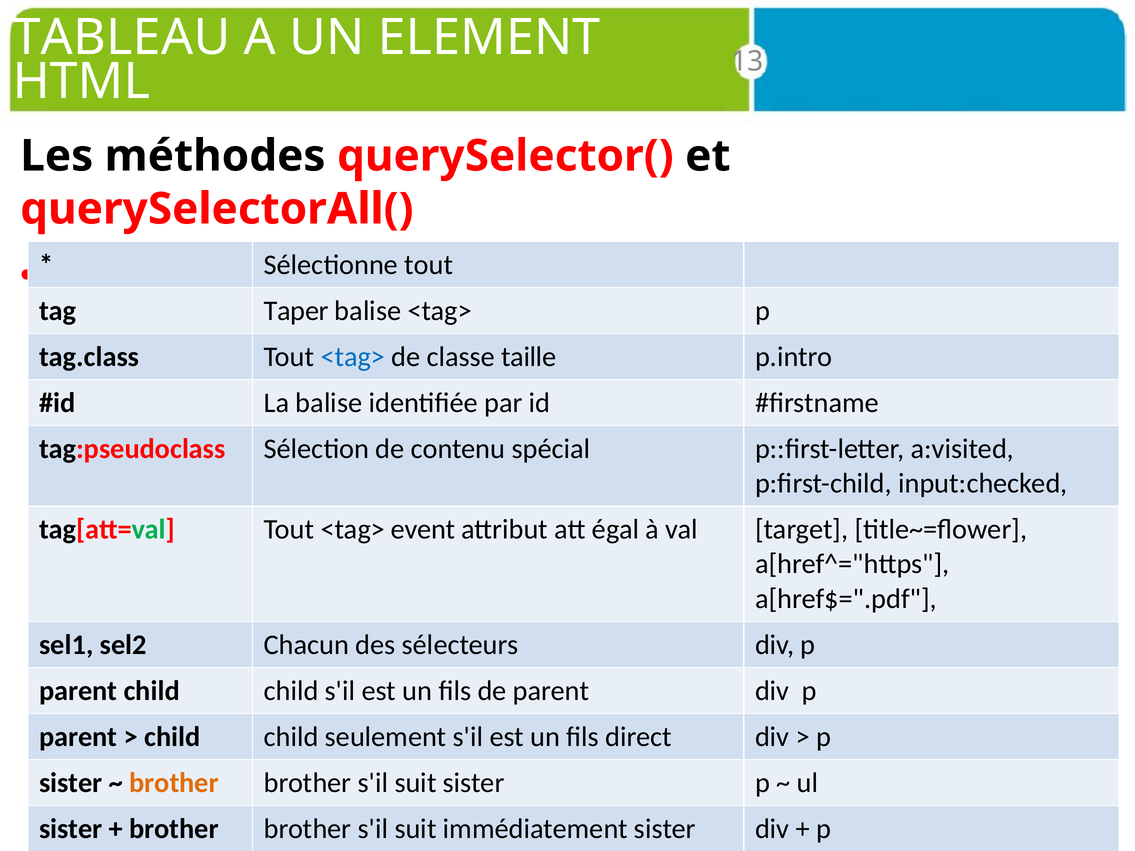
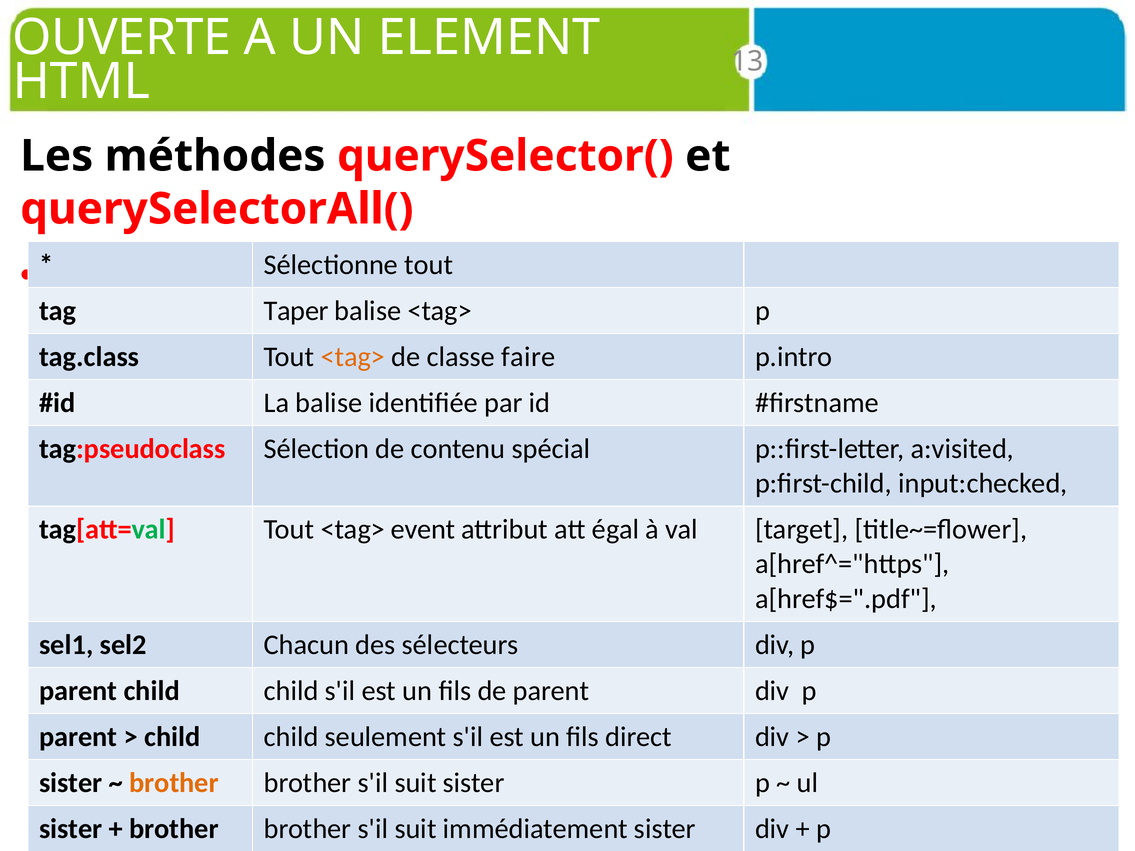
TABLEAU: TABLEAU -> OUVERTE (122, 38)
<tag> colour: blue -> orange (353, 357)
taille: taille -> faire (528, 357)
